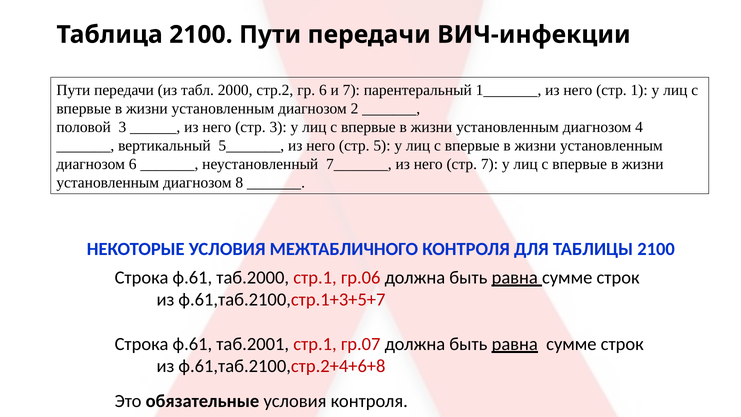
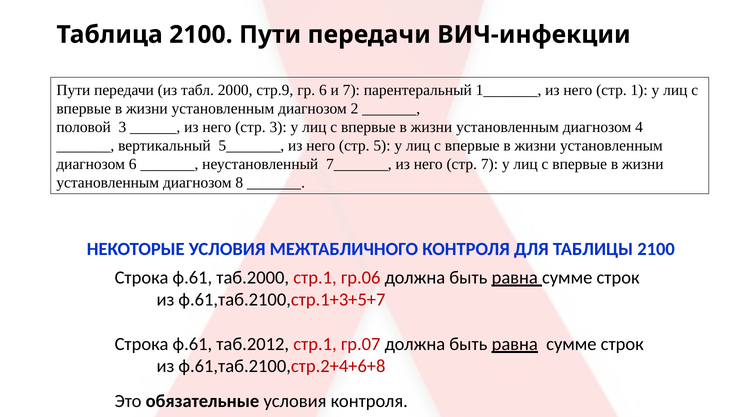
стр.2: стр.2 -> стр.9 (275, 90)
таб.2001: таб.2001 -> таб.2012 (253, 344)
